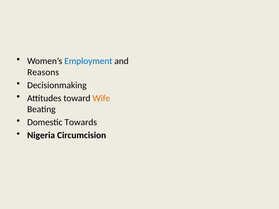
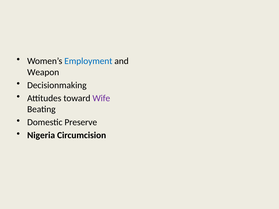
Reasons: Reasons -> Weapon (43, 72)
Wife colour: orange -> purple (101, 98)
Towards: Towards -> Preserve (81, 122)
